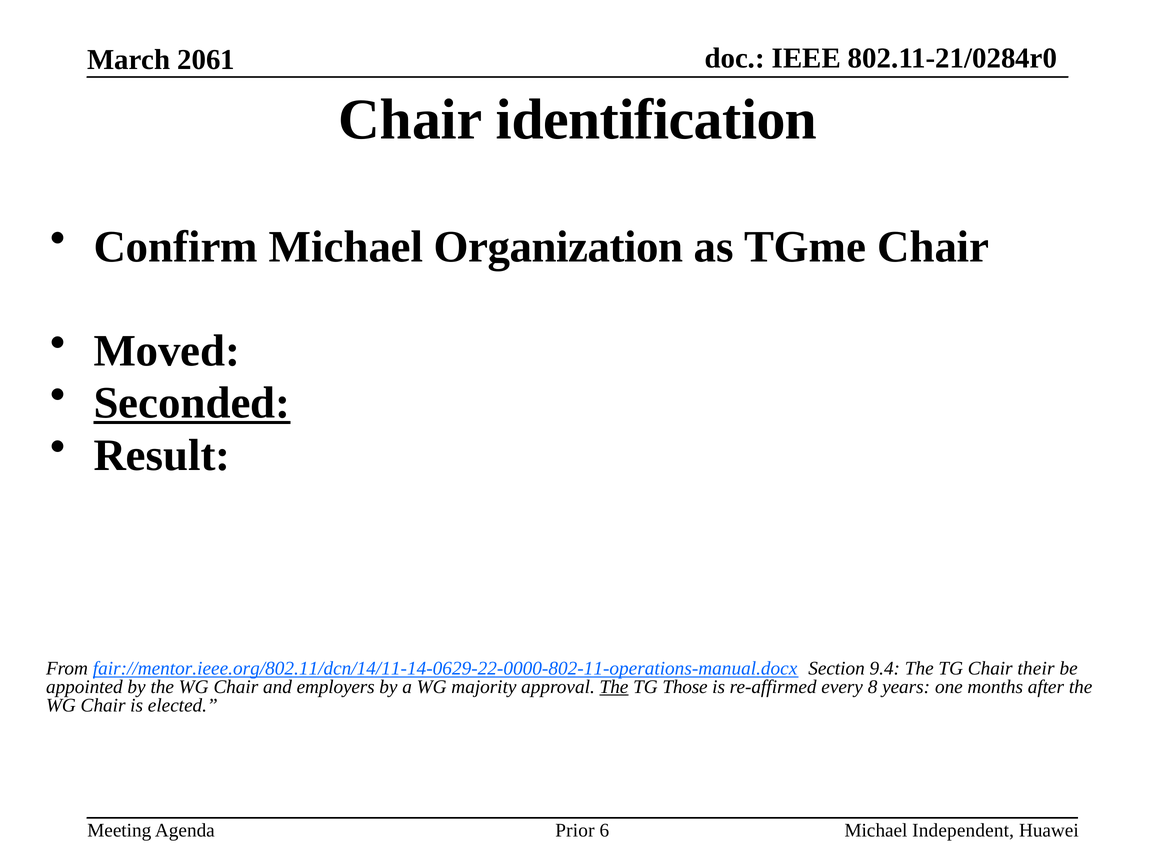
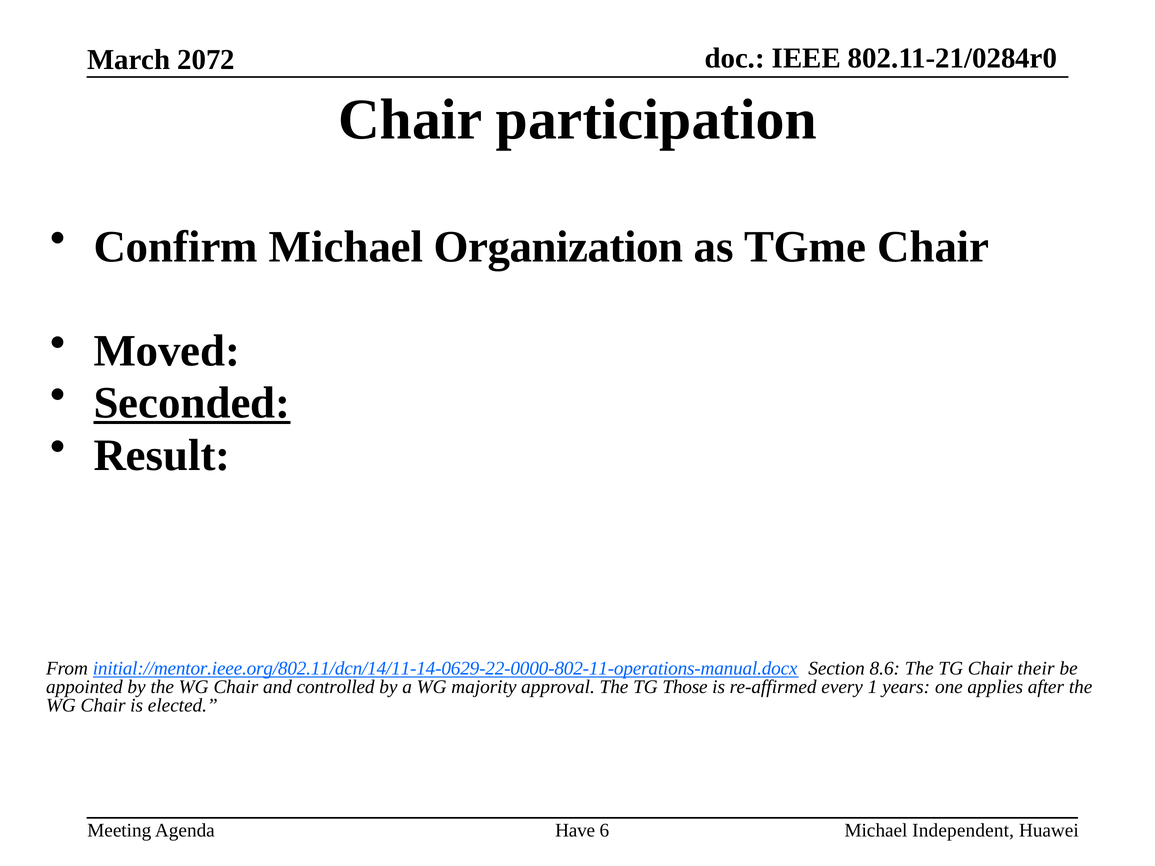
2061: 2061 -> 2072 (206, 60)
identification: identification -> participation (656, 119)
fair://mentor.ieee.org/802.11/dcn/14/11-14-0629-22-0000-802-11-operations-manual.docx: fair://mentor.ieee.org/802.11/dcn/14/11-14-0629-22-0000-802-11-operations-manual.docx -> initial://mentor.ieee.org/802.11/dcn/14/11-14-0629-22-0000-802-11-operations-manual.docx (445, 669)
9.4: 9.4 -> 8.6 (885, 669)
employers: employers -> controlled (336, 687)
The underline: present -> none (614, 687)
8: 8 -> 1 (873, 687)
months: months -> applies (995, 687)
Prior: Prior -> Have (575, 831)
